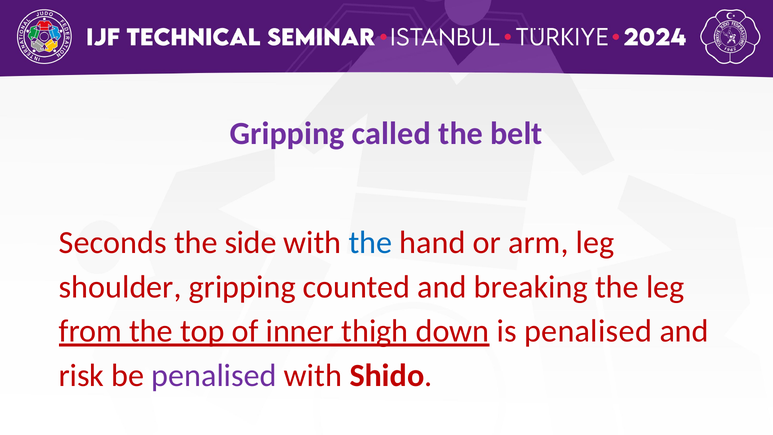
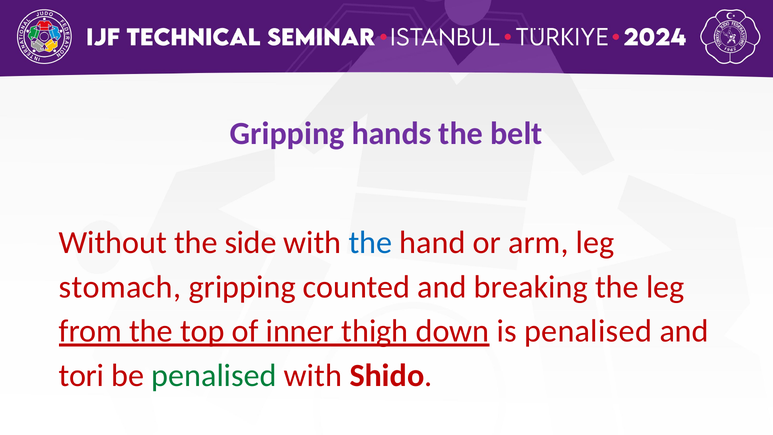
called: called -> hands (392, 133)
Seconds: Seconds -> Without (113, 242)
shoulder: shoulder -> stomach (120, 287)
risk: risk -> tori (82, 376)
penalised colour: purple -> green (214, 376)
